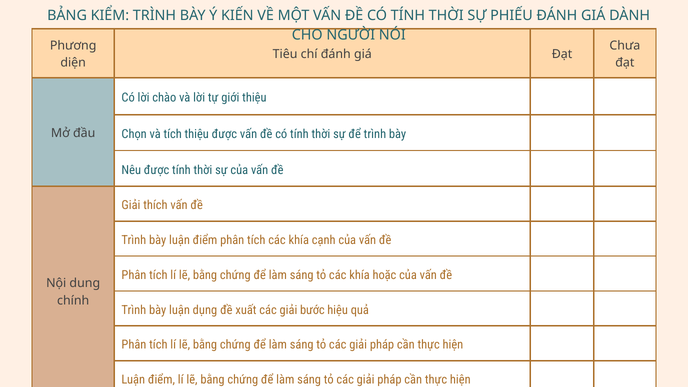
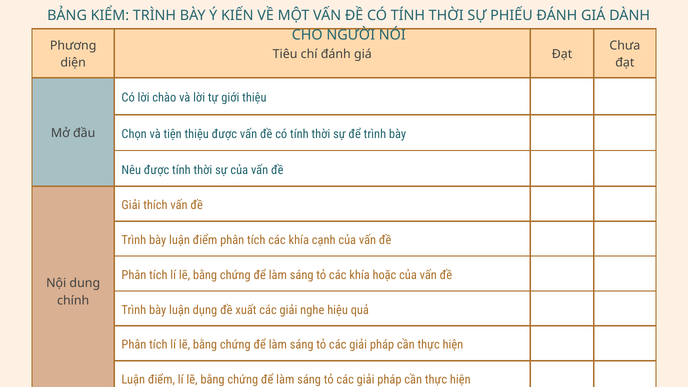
và tích: tích -> tiện (173, 134)
bước: bước -> nghe (312, 310)
